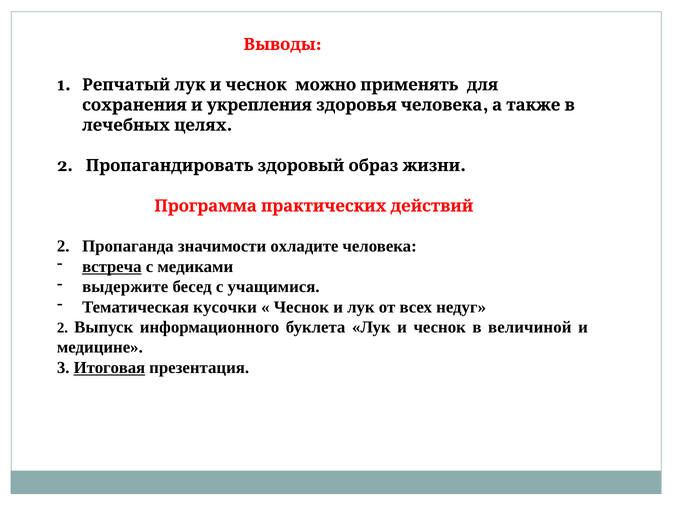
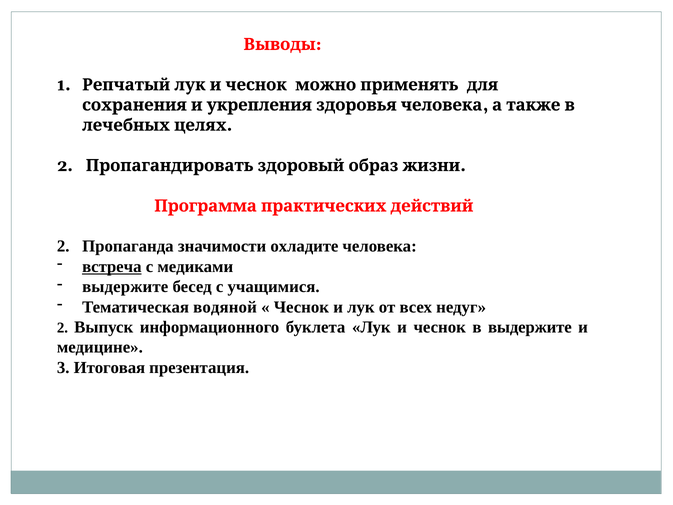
кусочки: кусочки -> водяной (225, 307)
в величиной: величиной -> выдержите (530, 327)
Итоговая underline: present -> none (109, 367)
